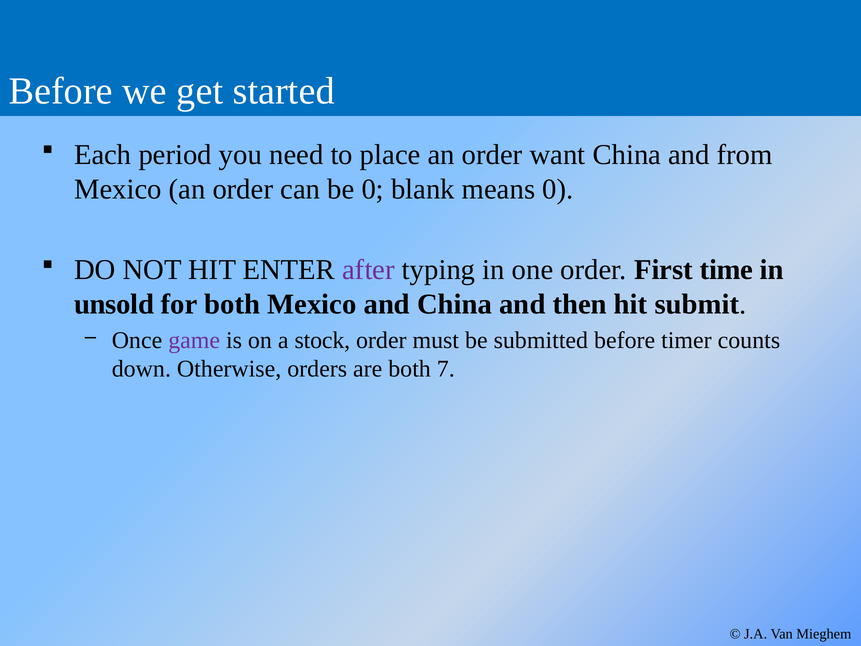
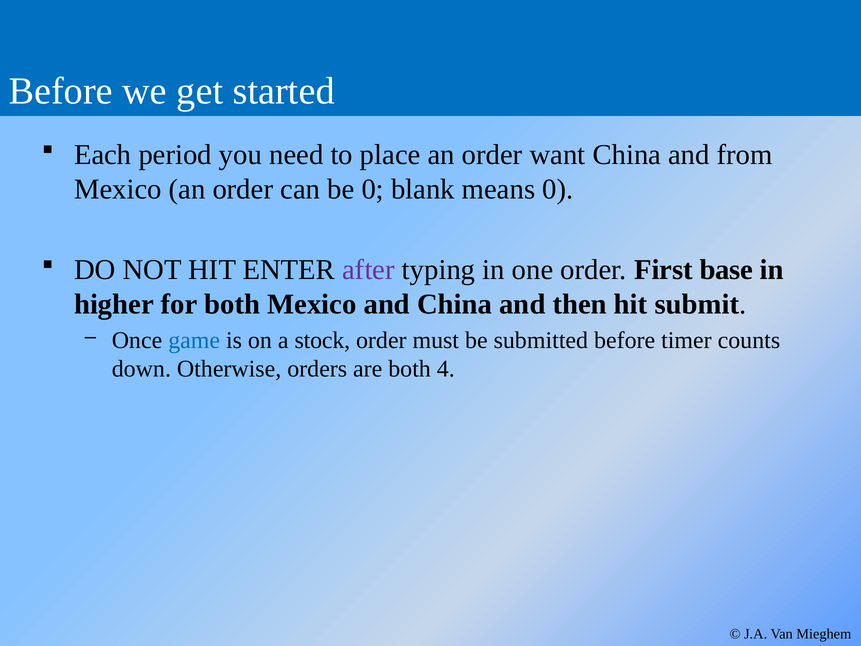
time: time -> base (726, 270)
unsold: unsold -> higher (114, 304)
game colour: purple -> blue (194, 340)
7: 7 -> 4 (446, 369)
